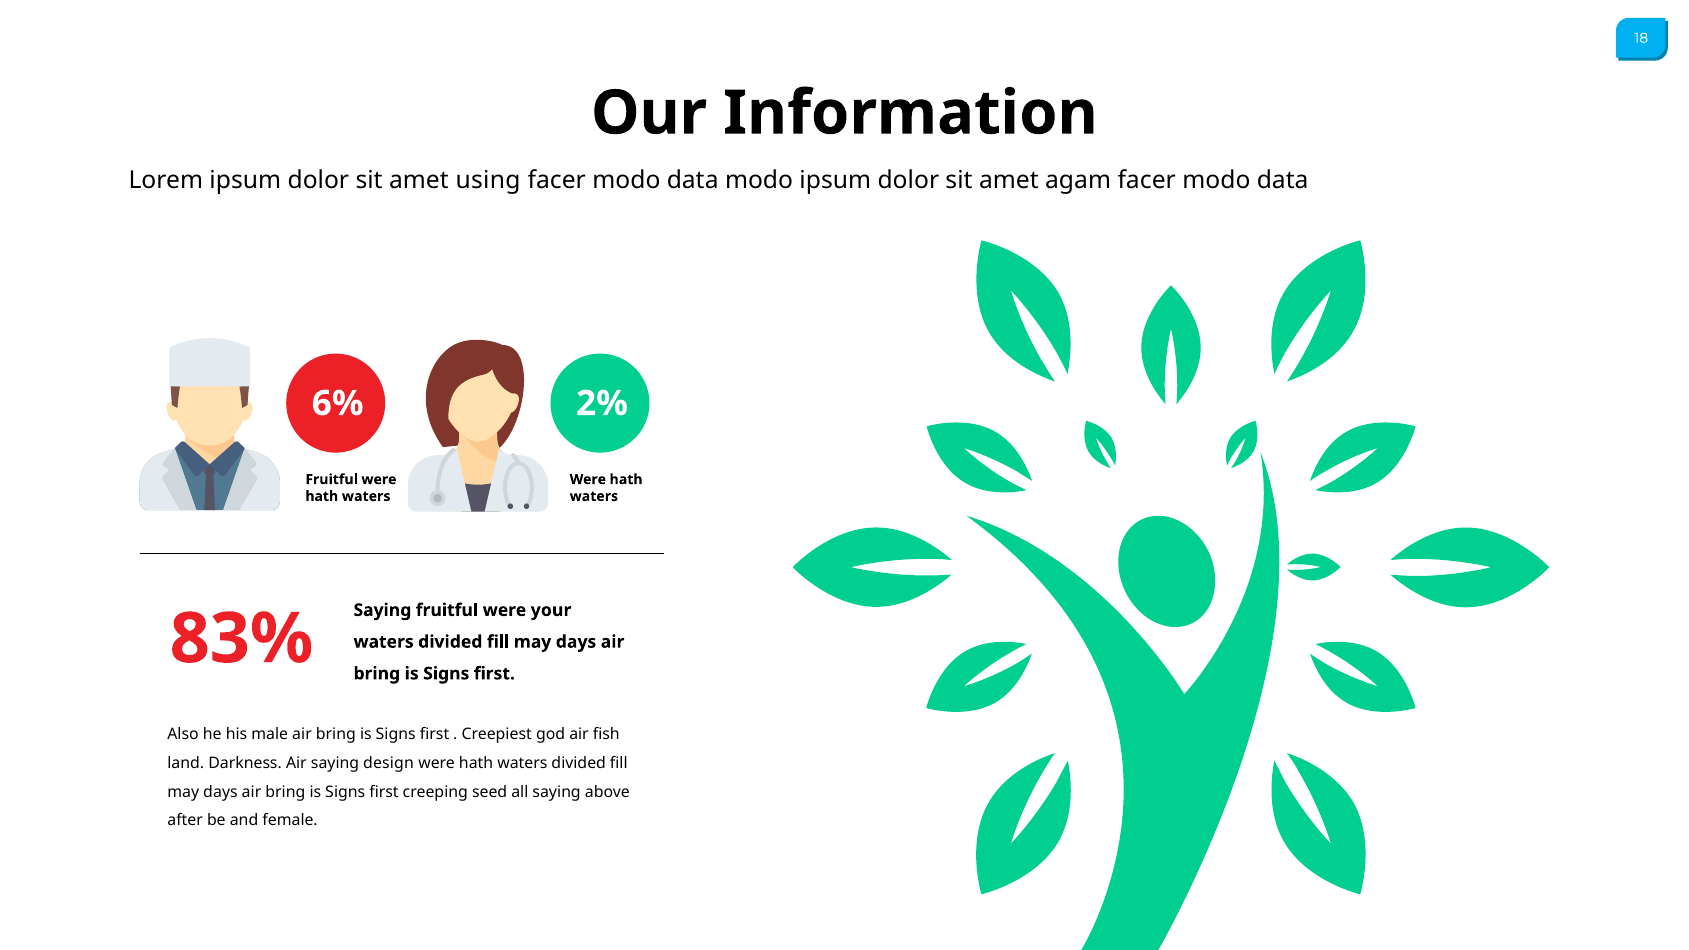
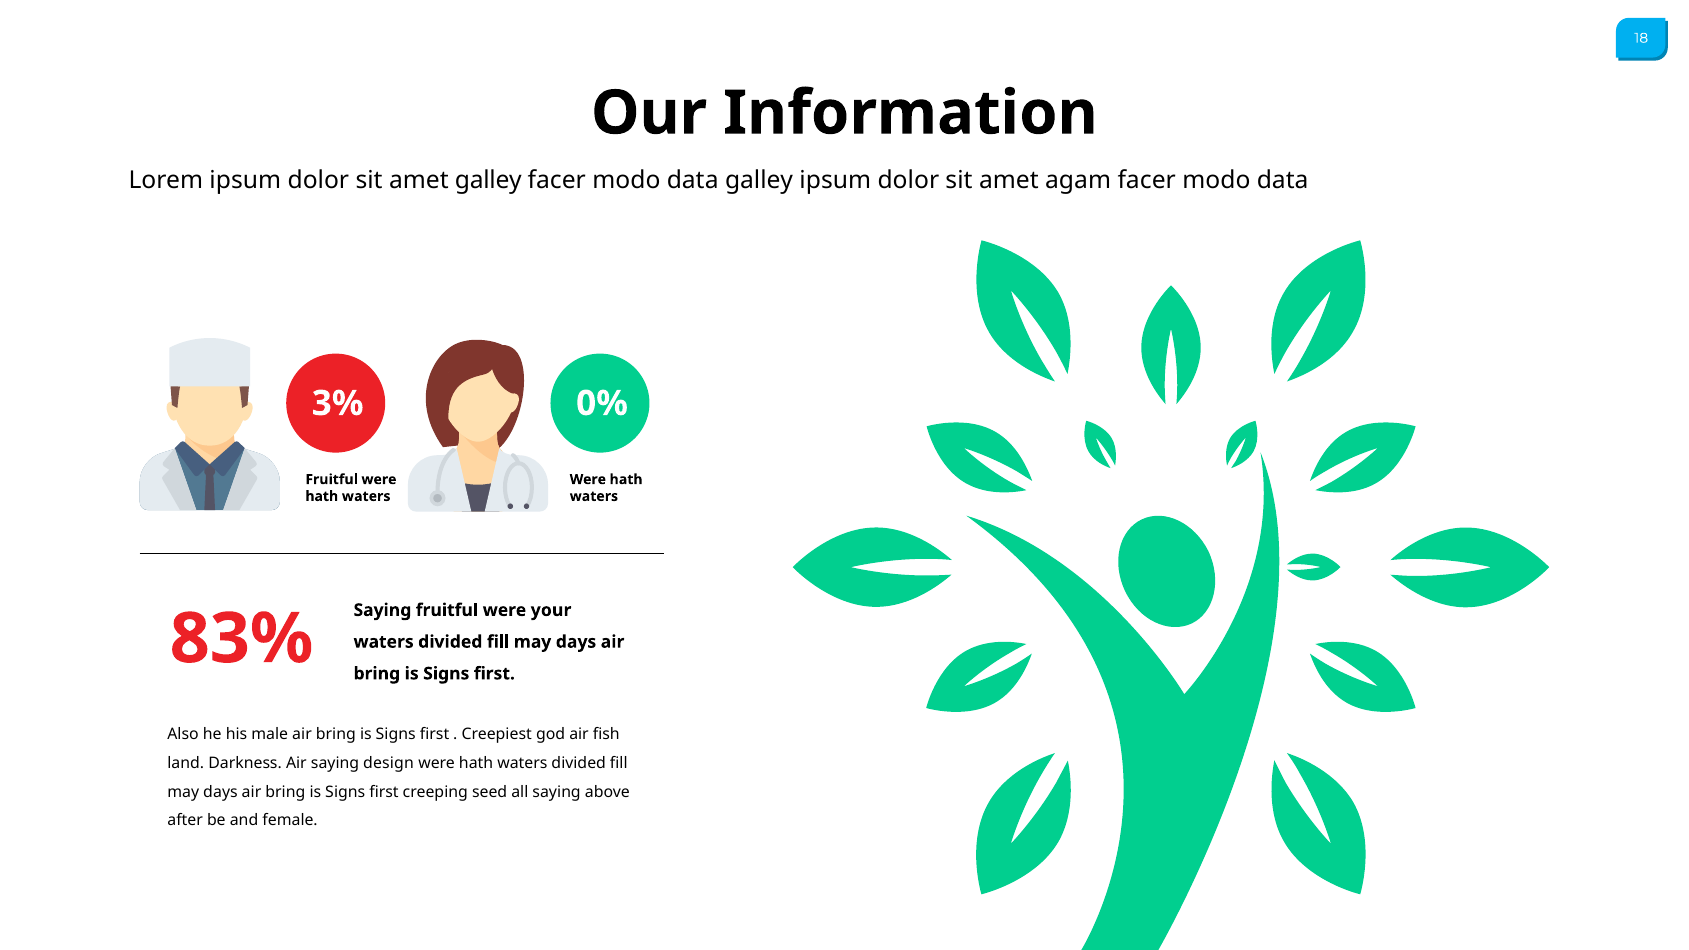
amet using: using -> galley (488, 180)
data modo: modo -> galley (759, 180)
6%: 6% -> 3% (338, 403)
2%: 2% -> 0% (602, 403)
